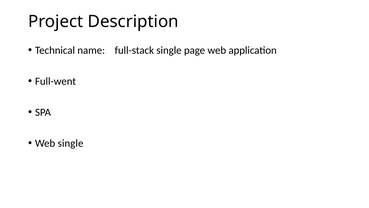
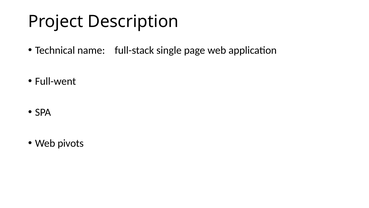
Web single: single -> pivots (71, 143)
